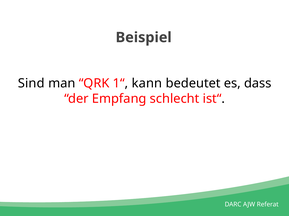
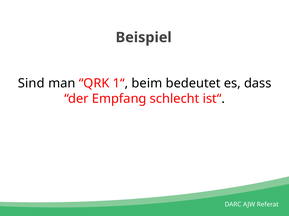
kann: kann -> beim (147, 84)
